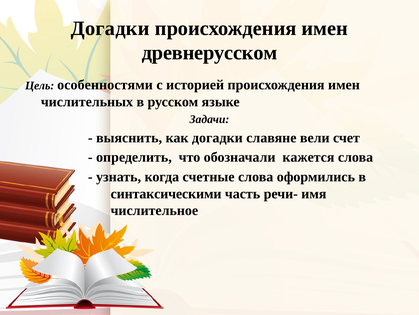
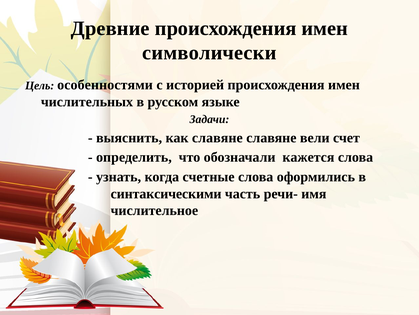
Догадки: Догадки -> Древние (110, 28)
древнерусском: древнерусском -> символически (209, 53)
как догадки: догадки -> славяне (217, 137)
